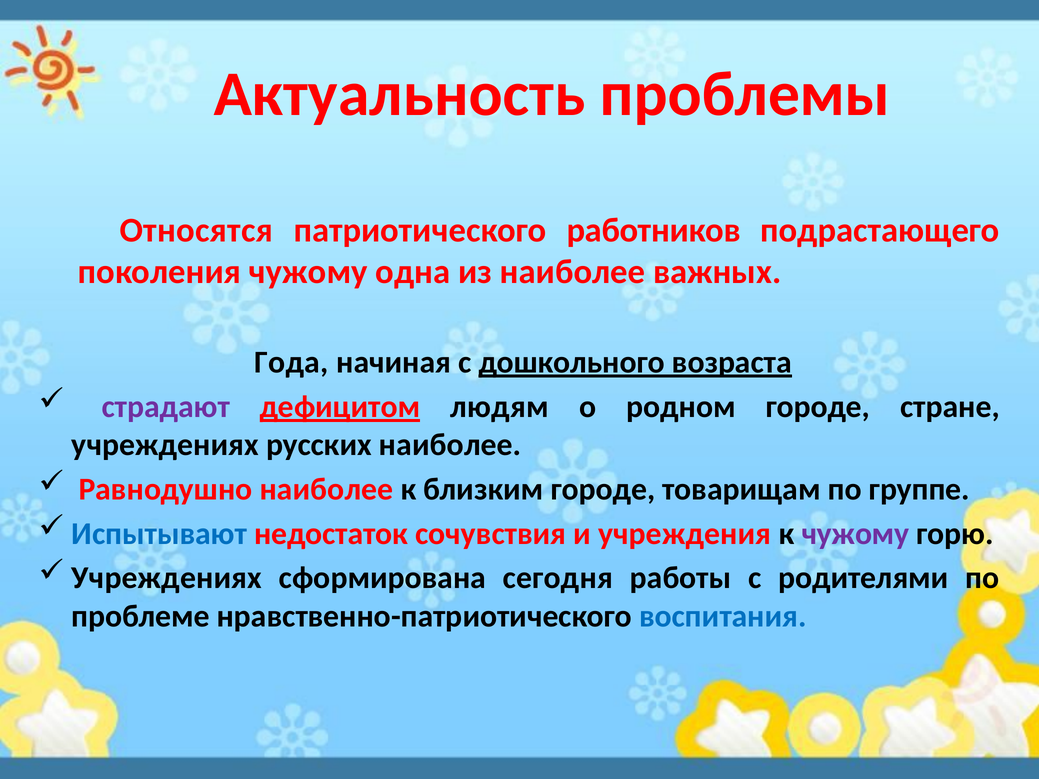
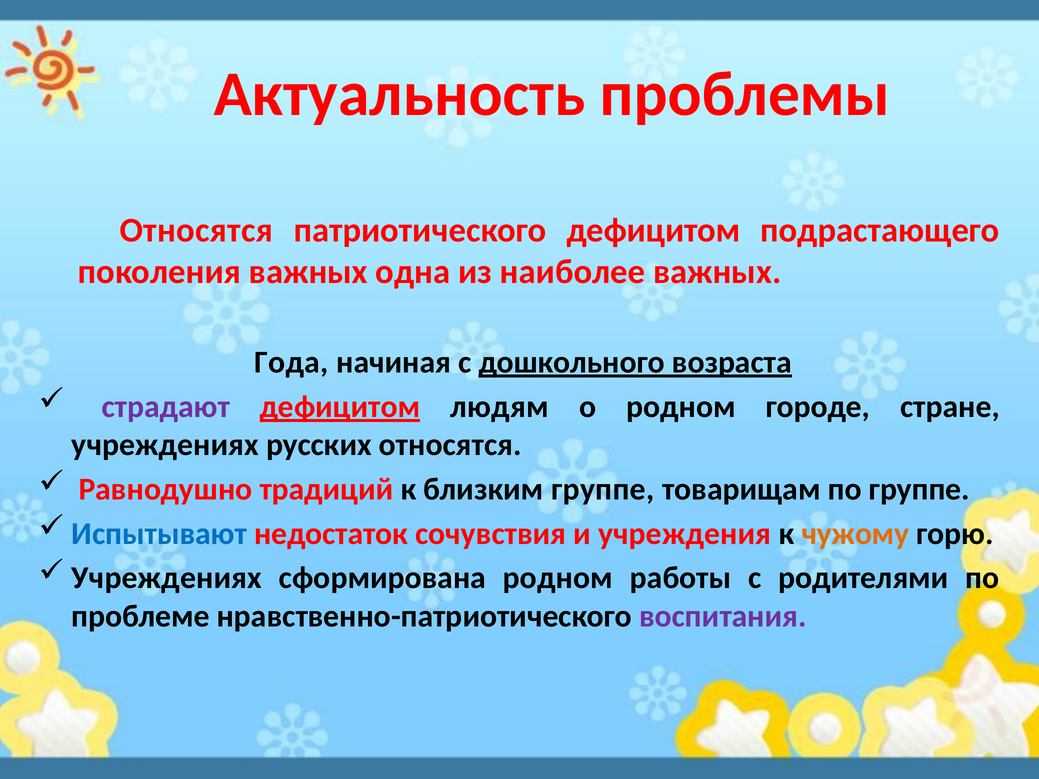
патриотического работников: работников -> дефицитом (654, 230)
поколения чужому: чужому -> важных (308, 272)
русских наиболее: наиболее -> относятся (450, 445)
Равнодушно наиболее: наиболее -> традиций (327, 489)
близким городе: городе -> группе (603, 489)
чужому colour: purple -> orange (856, 534)
сформирована сегодня: сегодня -> родном (558, 578)
воспитания colour: blue -> purple (723, 616)
